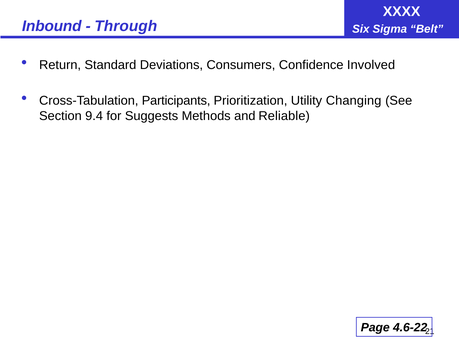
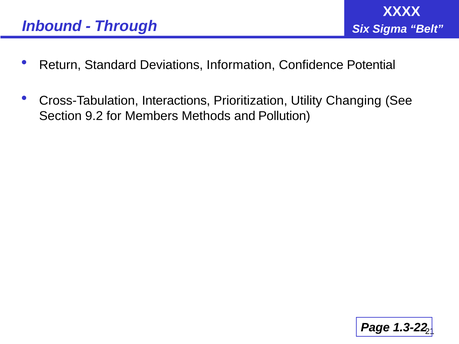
Consumers: Consumers -> Information (241, 65)
Involved: Involved -> Potential (371, 65)
Participants: Participants -> Interactions (176, 101)
9.4: 9.4 -> 9.2 (94, 116)
Suggests: Suggests -> Members (152, 116)
Reliable: Reliable -> Pollution (284, 116)
4.6-22: 4.6-22 -> 1.3-22 (410, 328)
